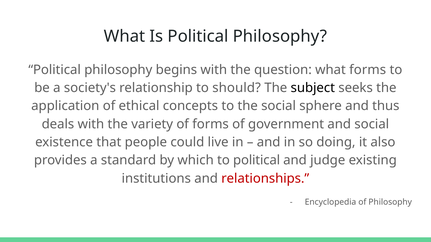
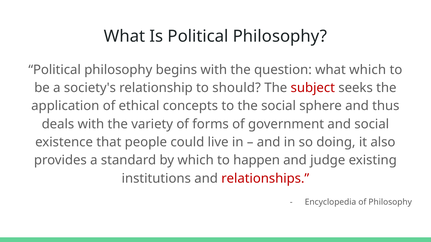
what forms: forms -> which (368, 70)
subject colour: black -> red (313, 88)
to political: political -> happen (257, 161)
